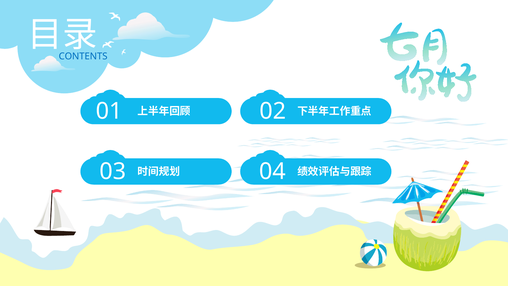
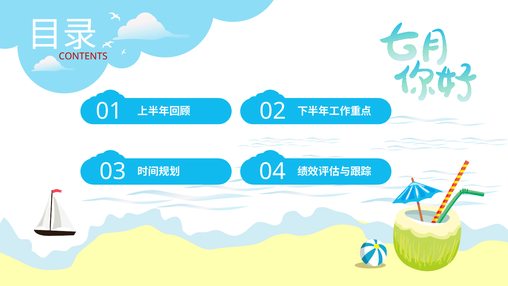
CONTENTS colour: blue -> red (83, 56)
